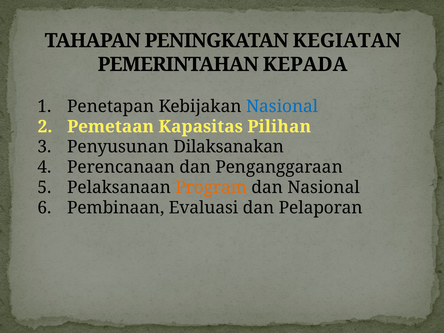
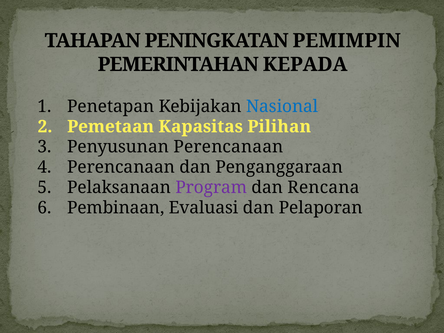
KEGIATAN: KEGIATAN -> PEMIMPIN (347, 41)
Penyusunan Dilaksanakan: Dilaksanakan -> Perencanaan (229, 147)
Program colour: orange -> purple (211, 188)
dan Nasional: Nasional -> Rencana (323, 188)
